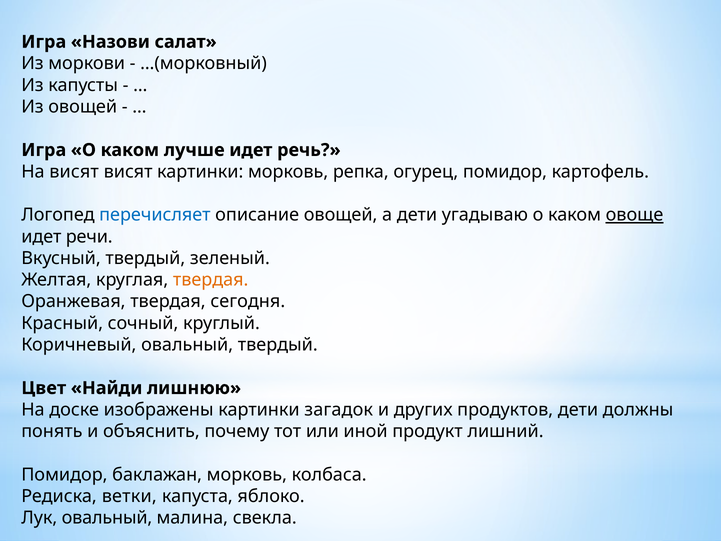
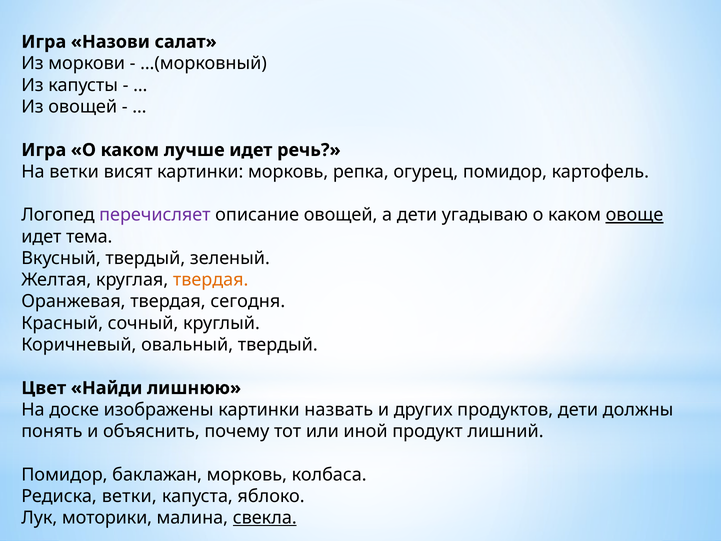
На висят: висят -> ветки (74, 172)
перечисляет colour: blue -> purple (155, 215)
речи: речи -> тема (89, 236)
загадок: загадок -> назвать (339, 410)
Лук овальный: овальный -> моторики (107, 518)
свекла underline: none -> present (265, 518)
